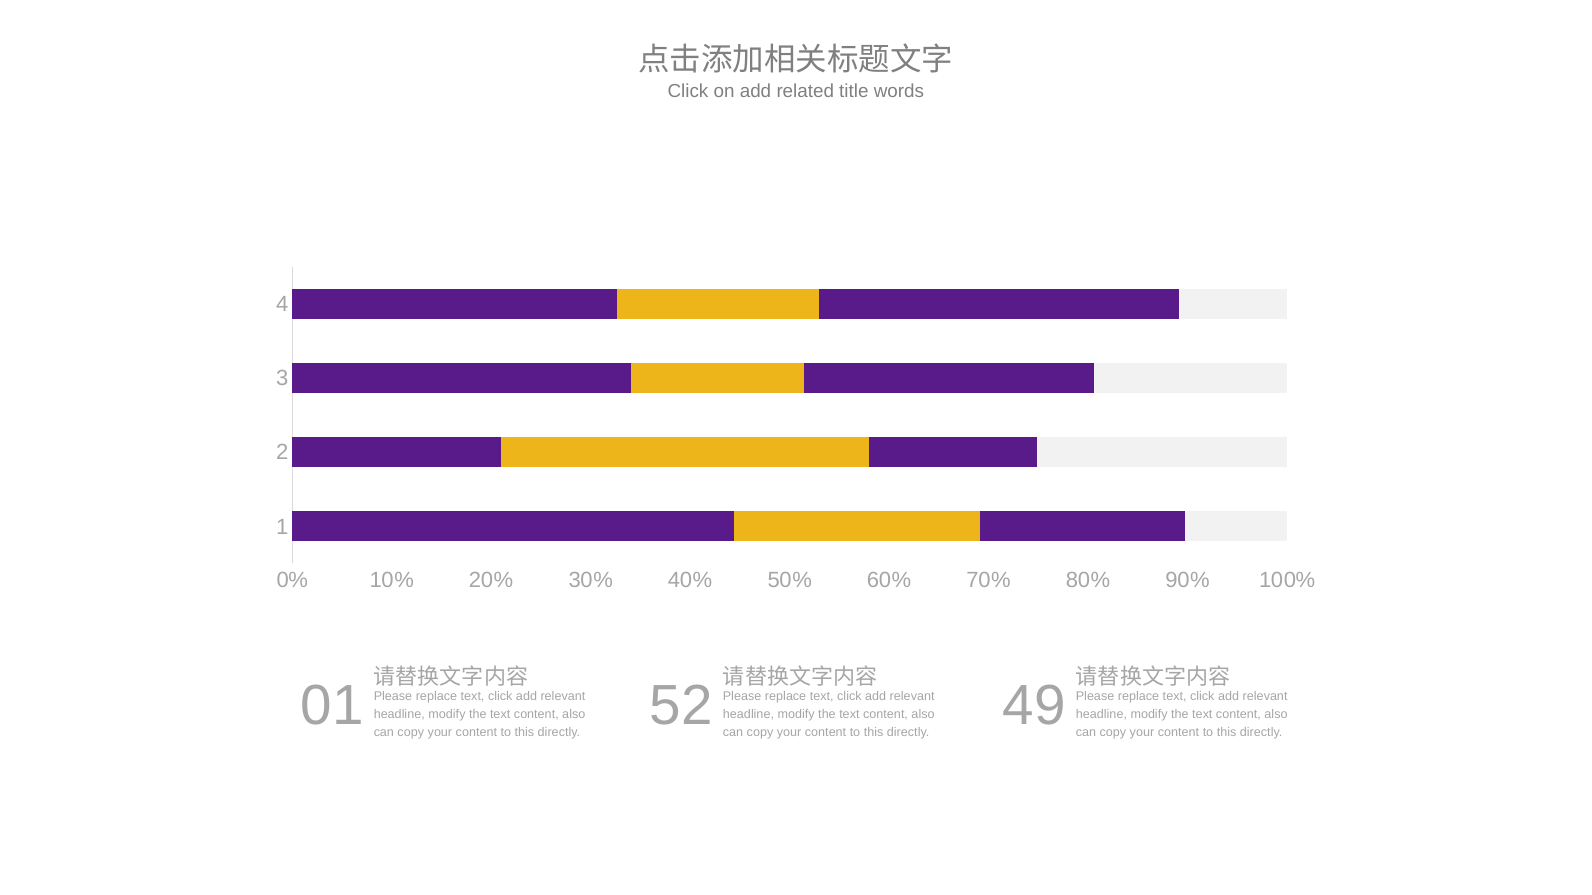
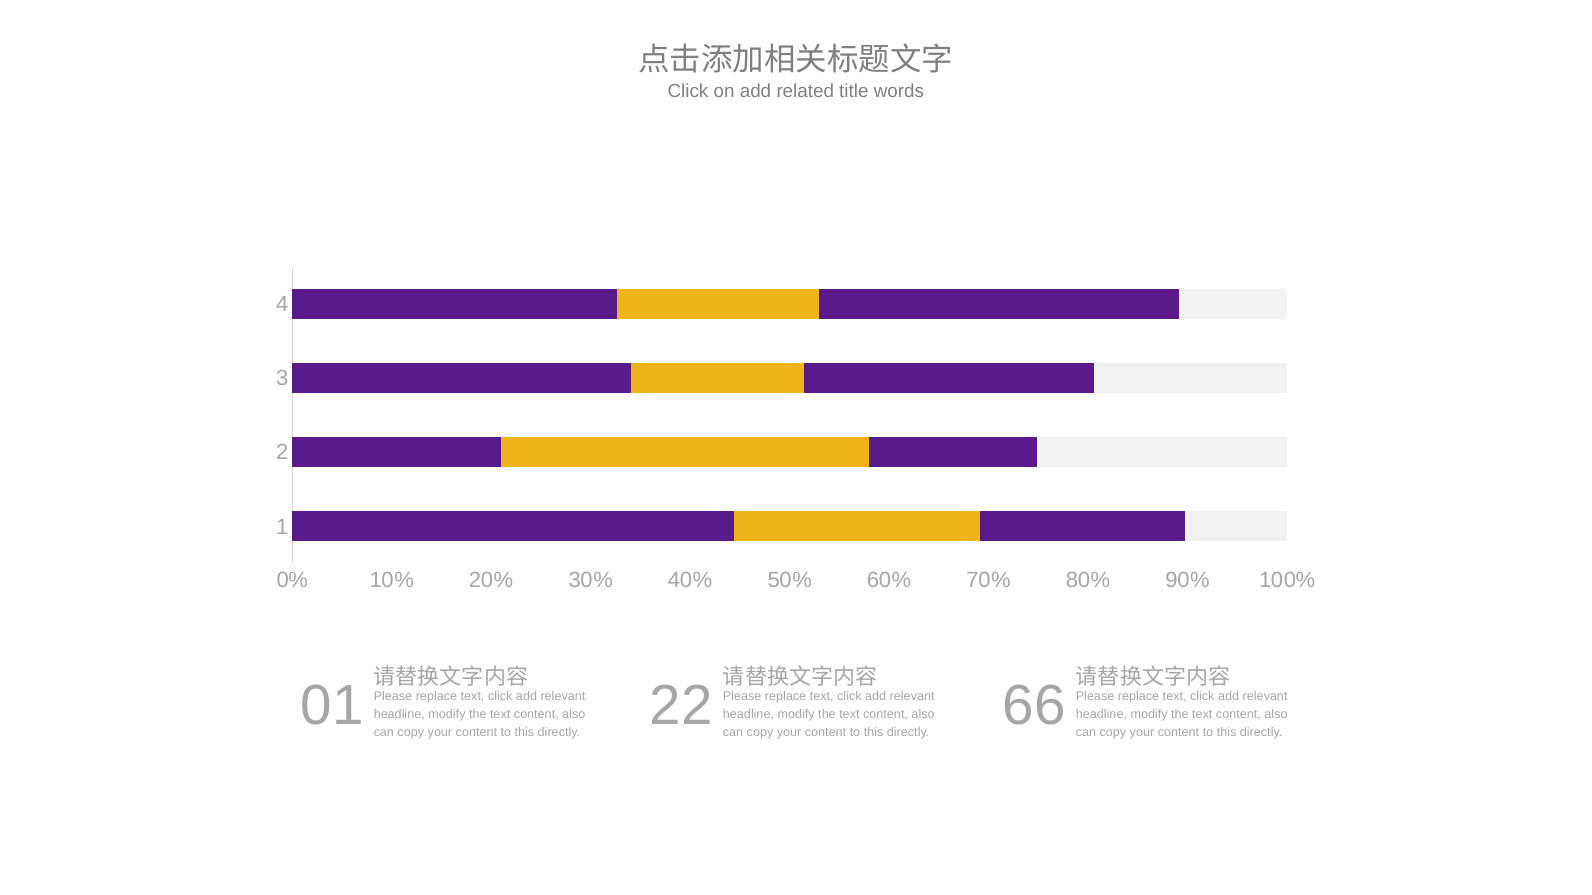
52: 52 -> 22 (681, 706)
49: 49 -> 66 (1034, 706)
